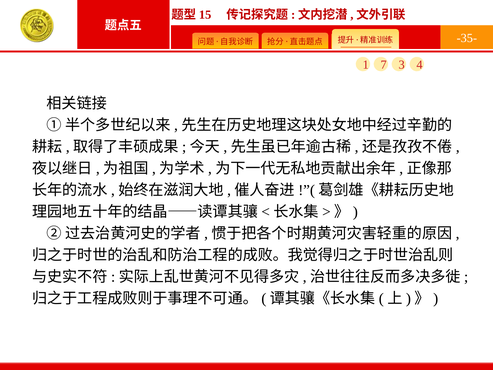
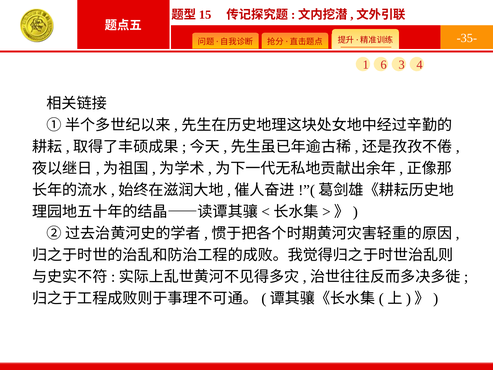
7: 7 -> 6 (384, 65)
